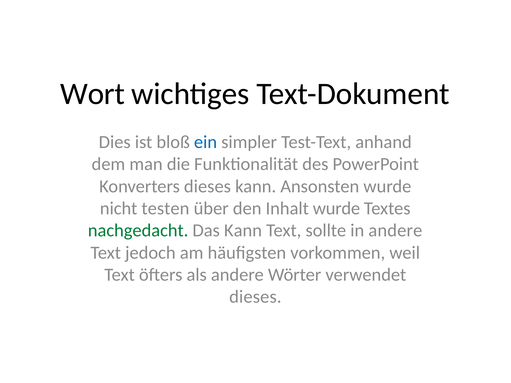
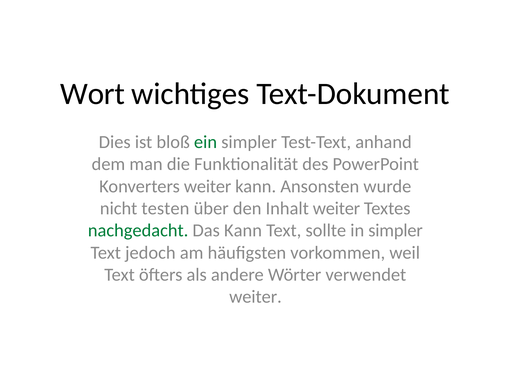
ein colour: blue -> green (206, 142)
Konverters dieses: dieses -> weiter (208, 186)
Inhalt wurde: wurde -> weiter (336, 209)
in andere: andere -> simpler (396, 231)
dieses: dieses -> weiter (255, 297)
